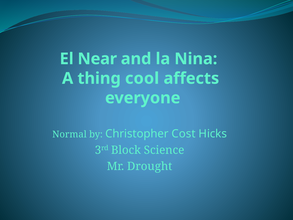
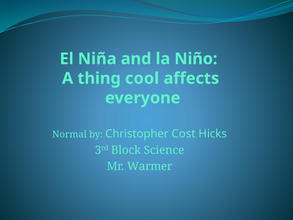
Near: Near -> Niña (97, 59)
Nina: Nina -> Niño (196, 59)
Drought: Drought -> Warmer (150, 166)
